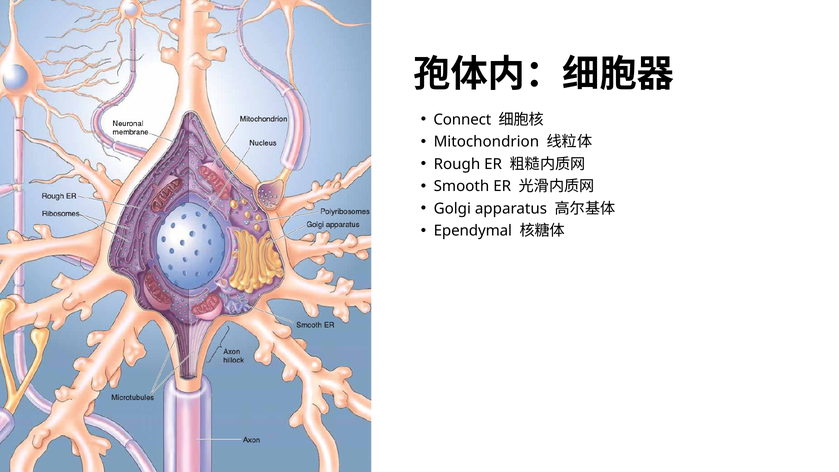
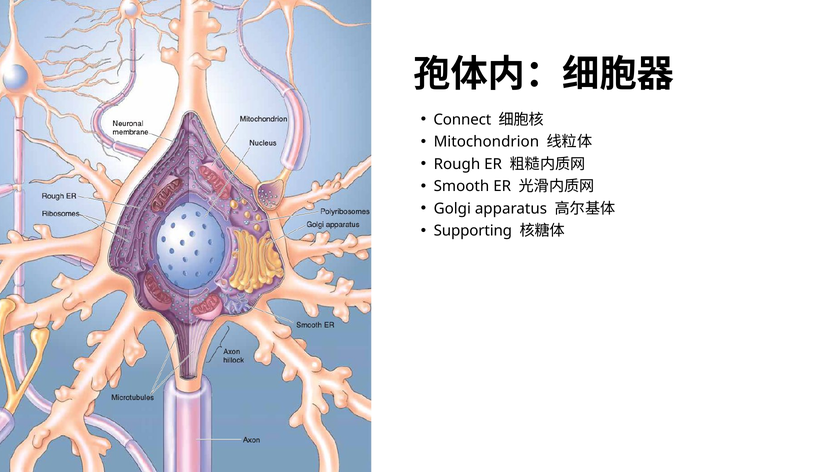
Ependymal: Ependymal -> Supporting (473, 231)
